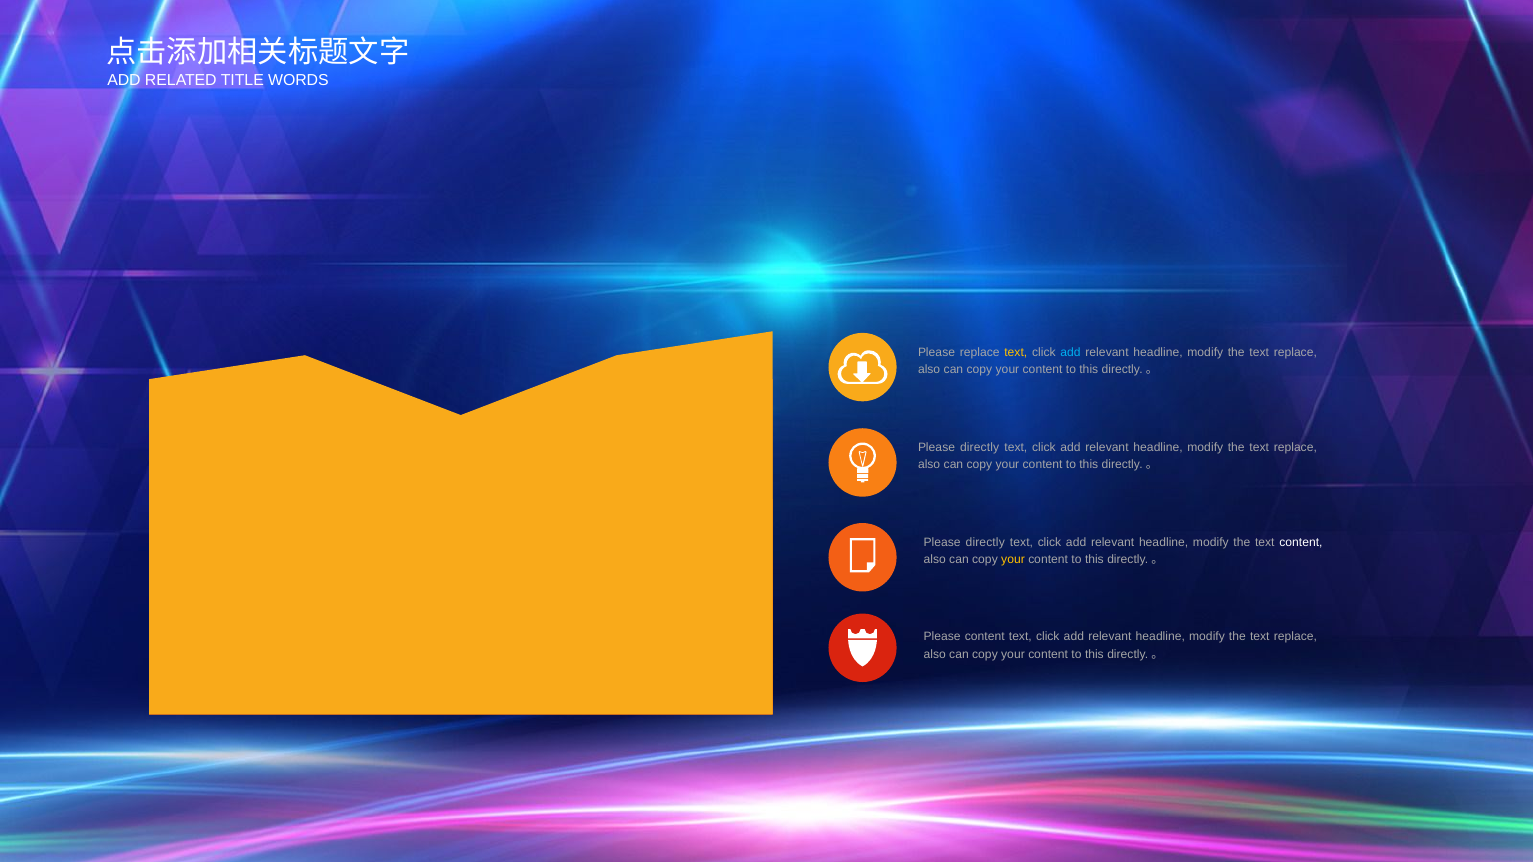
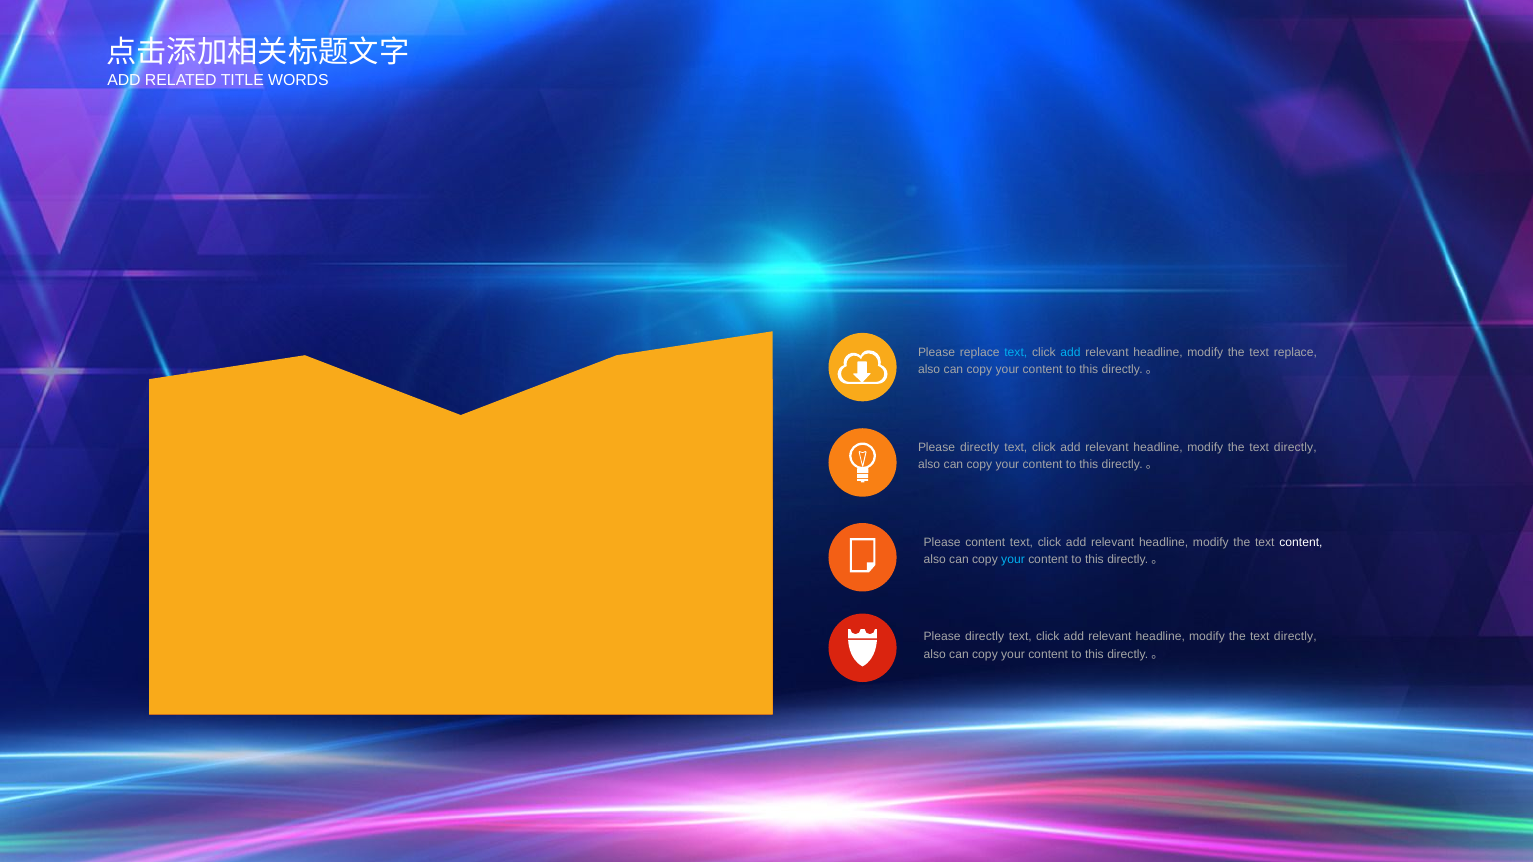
text colour: yellow -> light blue (1016, 353)
replace: replace -> directly (1295, 447)
directly: directly -> content (985, 542)
your colour: yellow -> light blue (1013, 560)
content: content -> directly (985, 637)
replace: replace -> directly (1295, 637)
